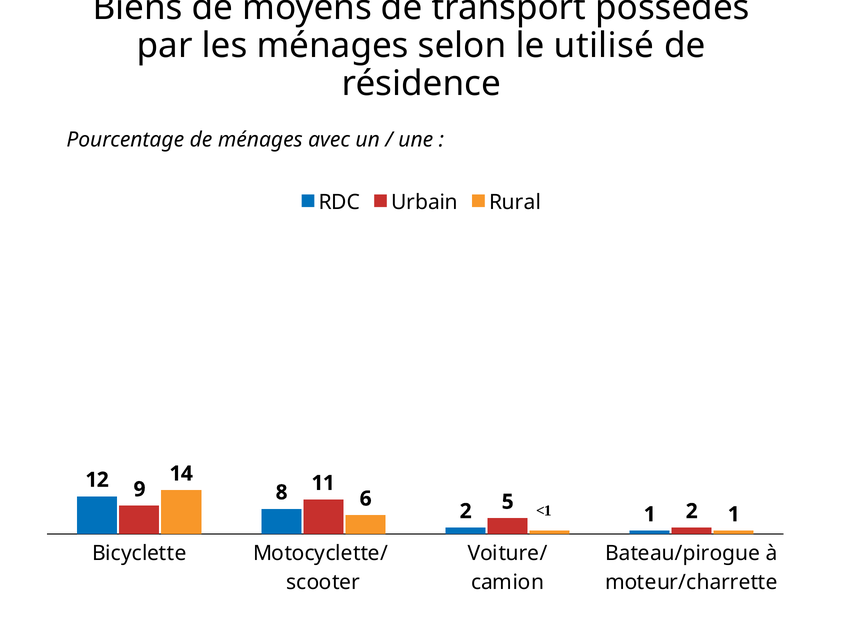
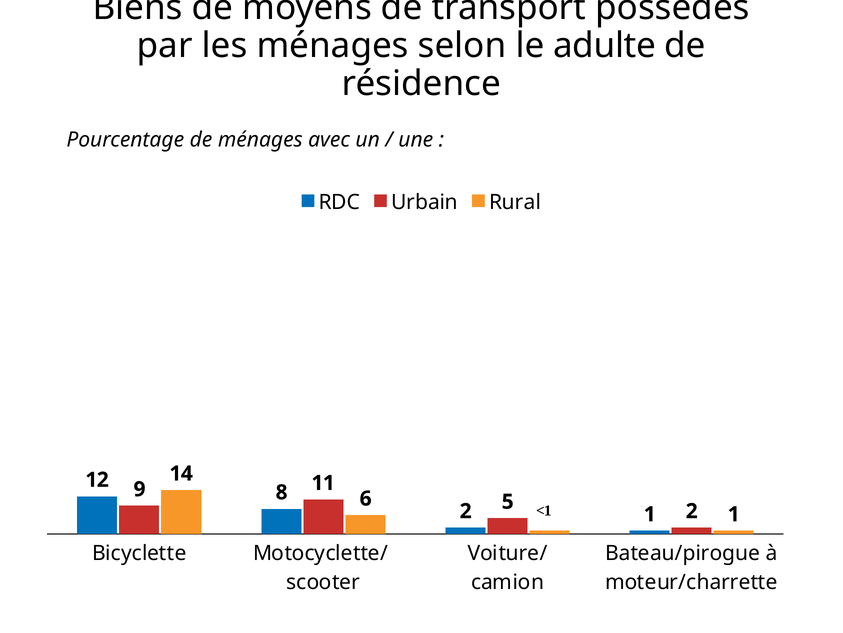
utilisé: utilisé -> adulte (604, 46)
